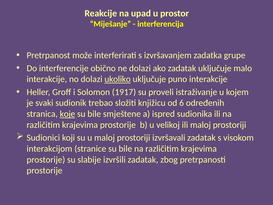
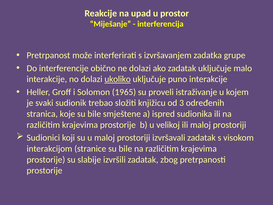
1917: 1917 -> 1965 (124, 92)
6: 6 -> 3 (182, 103)
koje underline: present -> none (67, 114)
